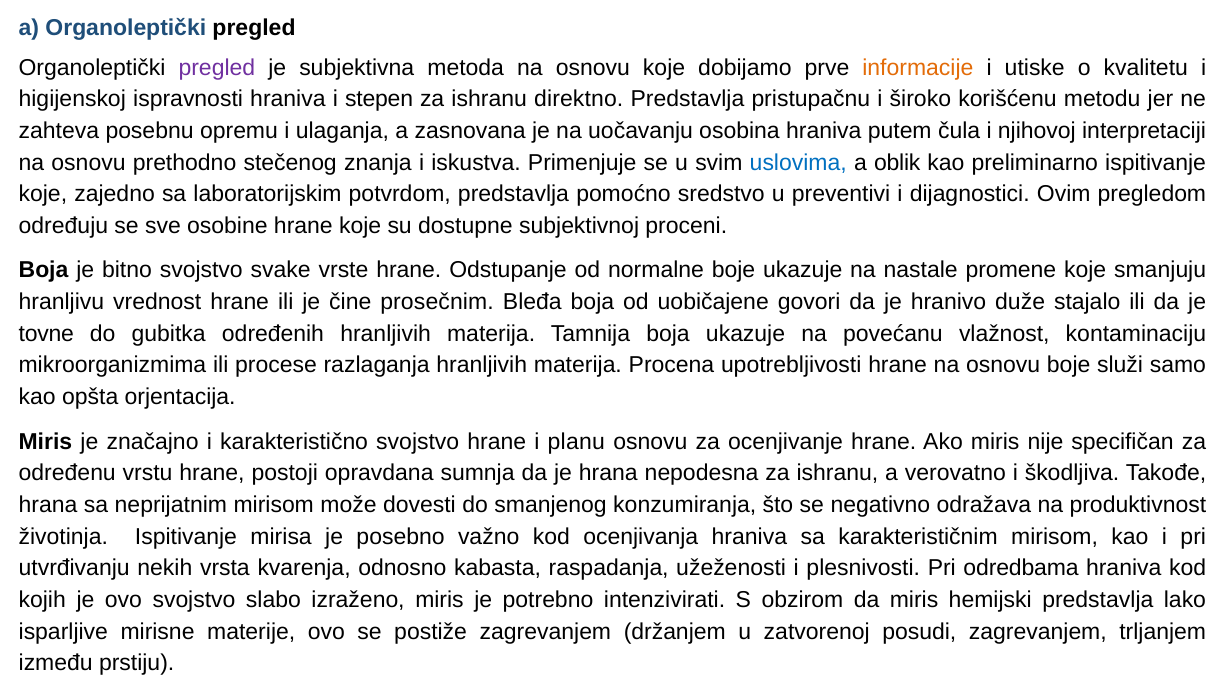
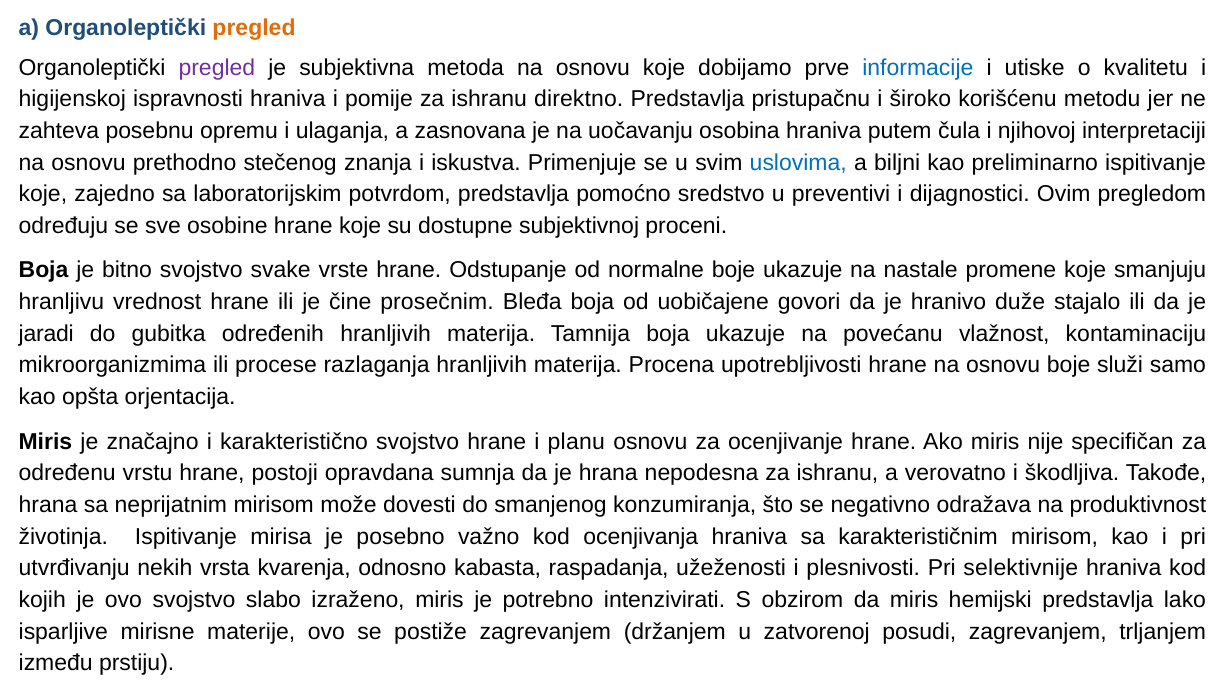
pregled colour: black -> orange (254, 28)
informacije colour: orange -> blue (918, 68)
stepen: stepen -> pomije (379, 99)
oblik: oblik -> biljni (897, 163)
tovne: tovne -> jaradi (46, 334)
odredbama: odredbama -> selektivnije (1021, 569)
